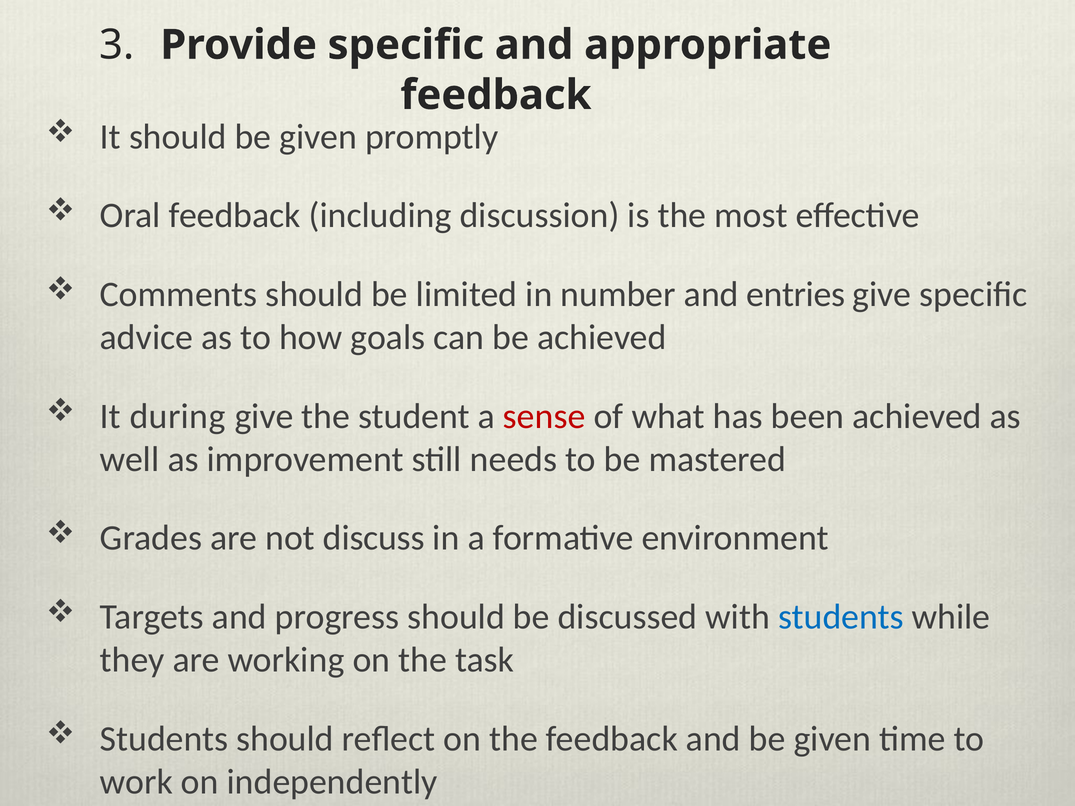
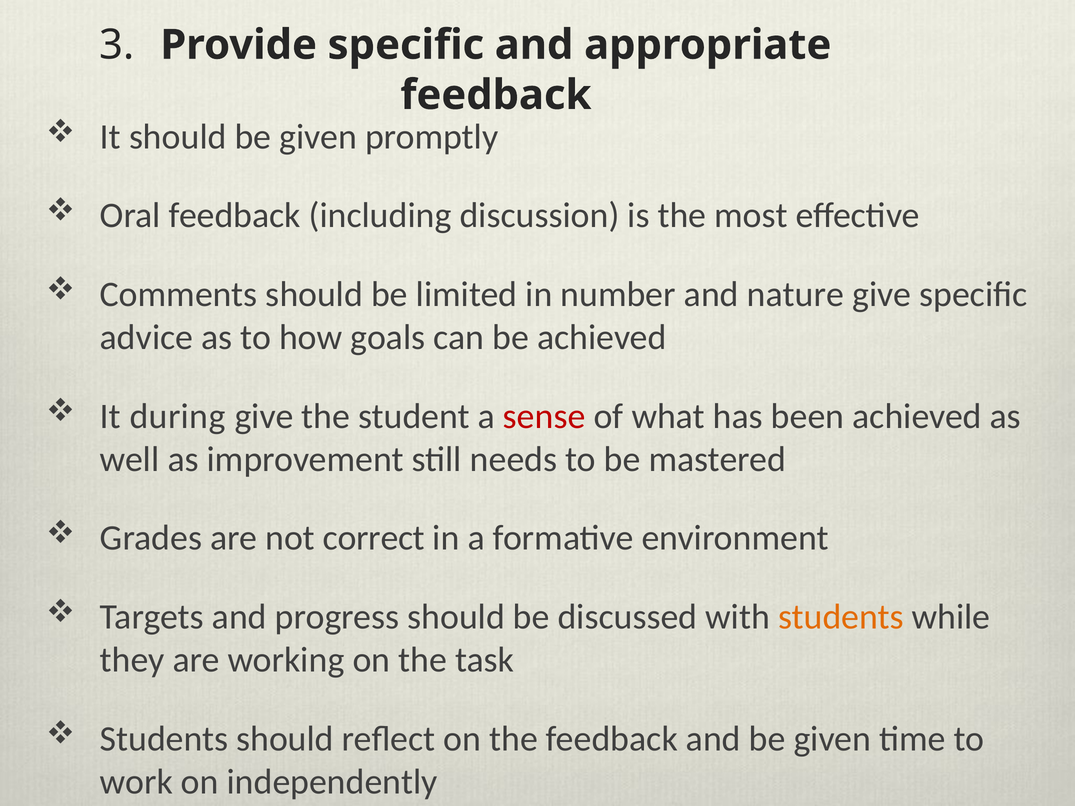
entries: entries -> nature (795, 295)
discuss: discuss -> correct (374, 538)
students colour: blue -> orange (841, 617)
